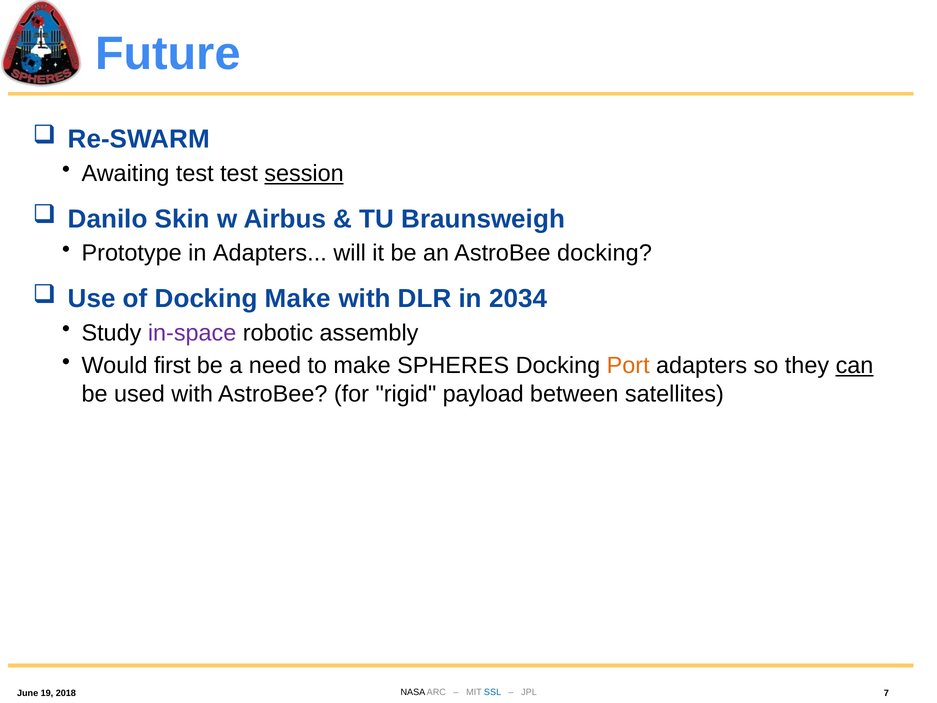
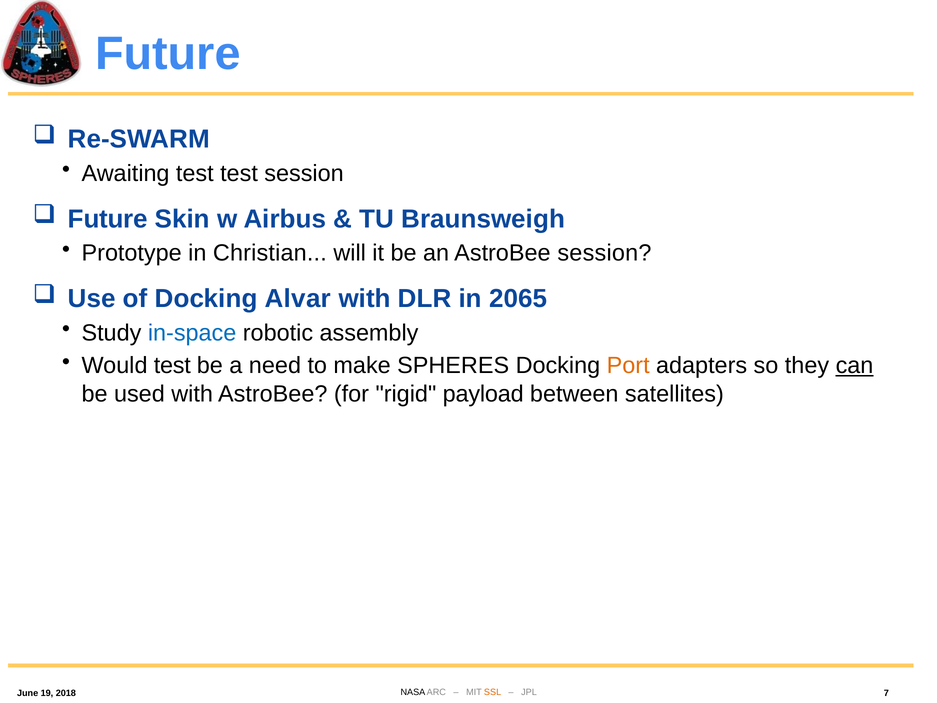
session underline: present -> none (304, 173)
Danilo: Danilo -> Future (108, 219)
in Adapters: Adapters -> Christian (270, 253)
AstroBee docking: docking -> session (604, 253)
Docking Make: Make -> Alvar (298, 299)
2034: 2034 -> 2065 (518, 299)
in-space colour: purple -> blue (192, 333)
Would first: first -> test (172, 366)
SSL colour: blue -> orange (493, 692)
